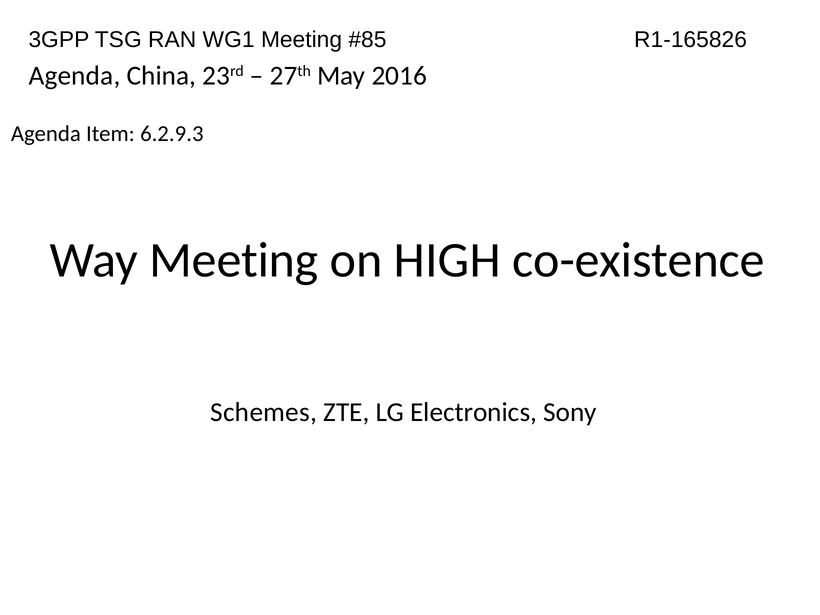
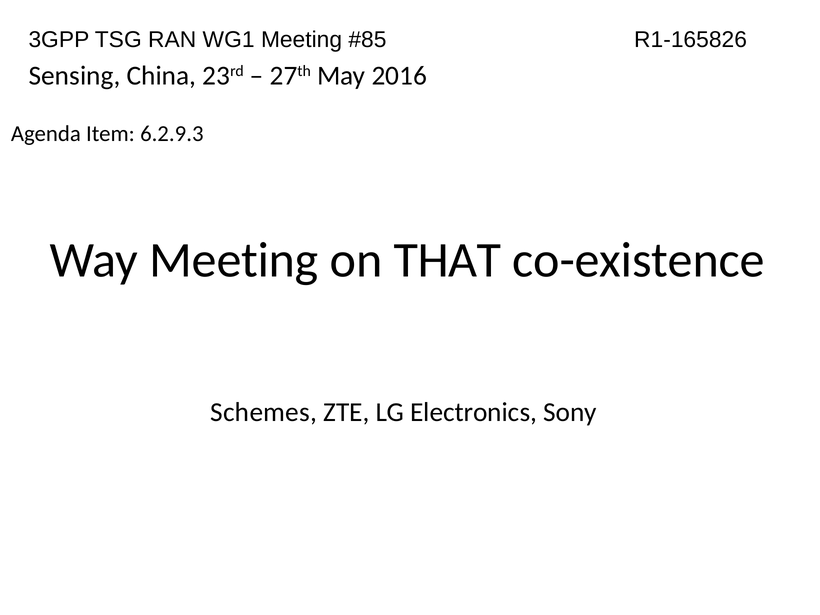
Agenda: Agenda -> Sensing (75, 76)
HIGH: HIGH -> THAT (447, 260)
